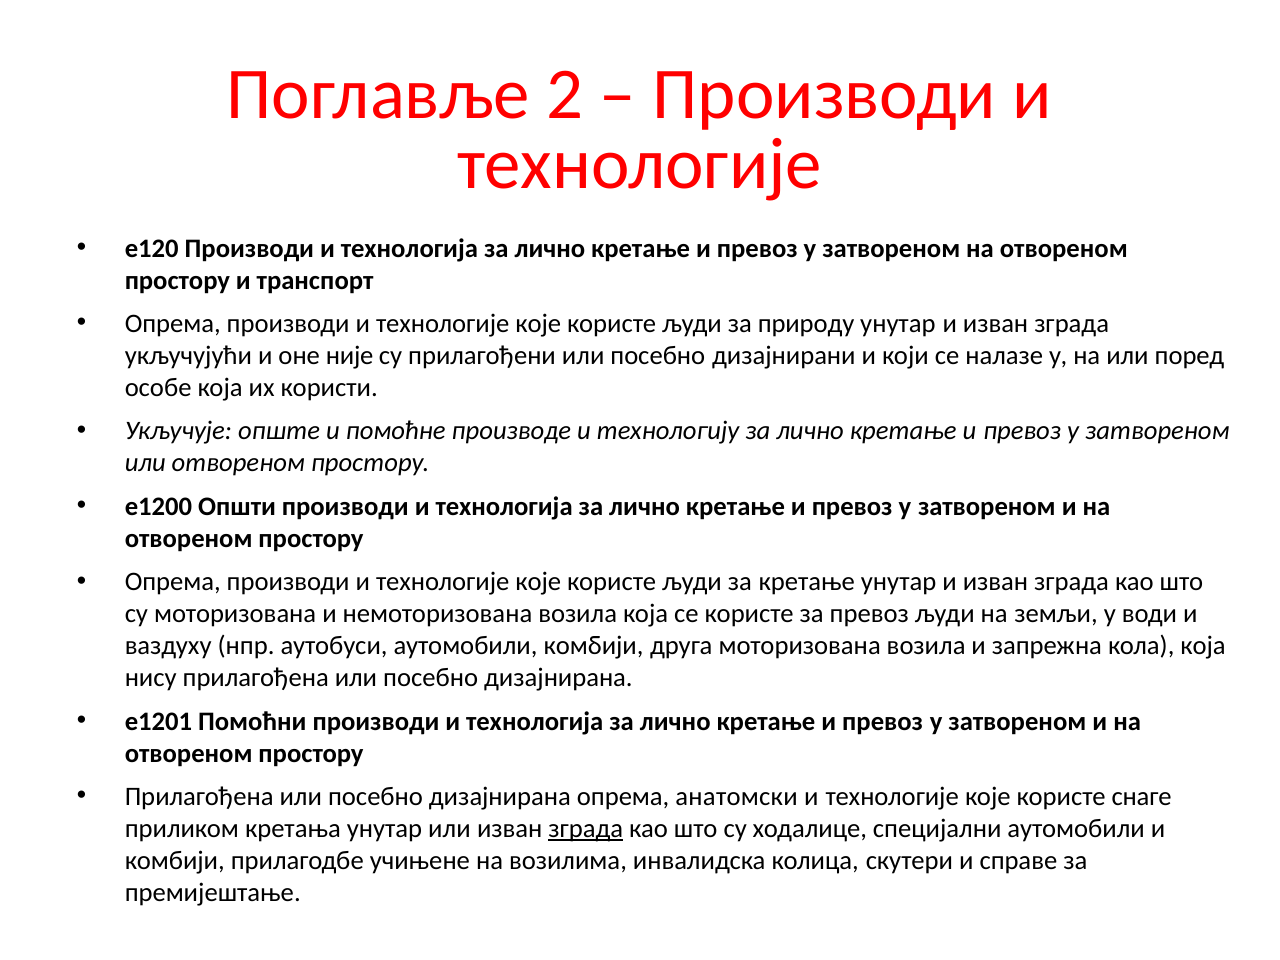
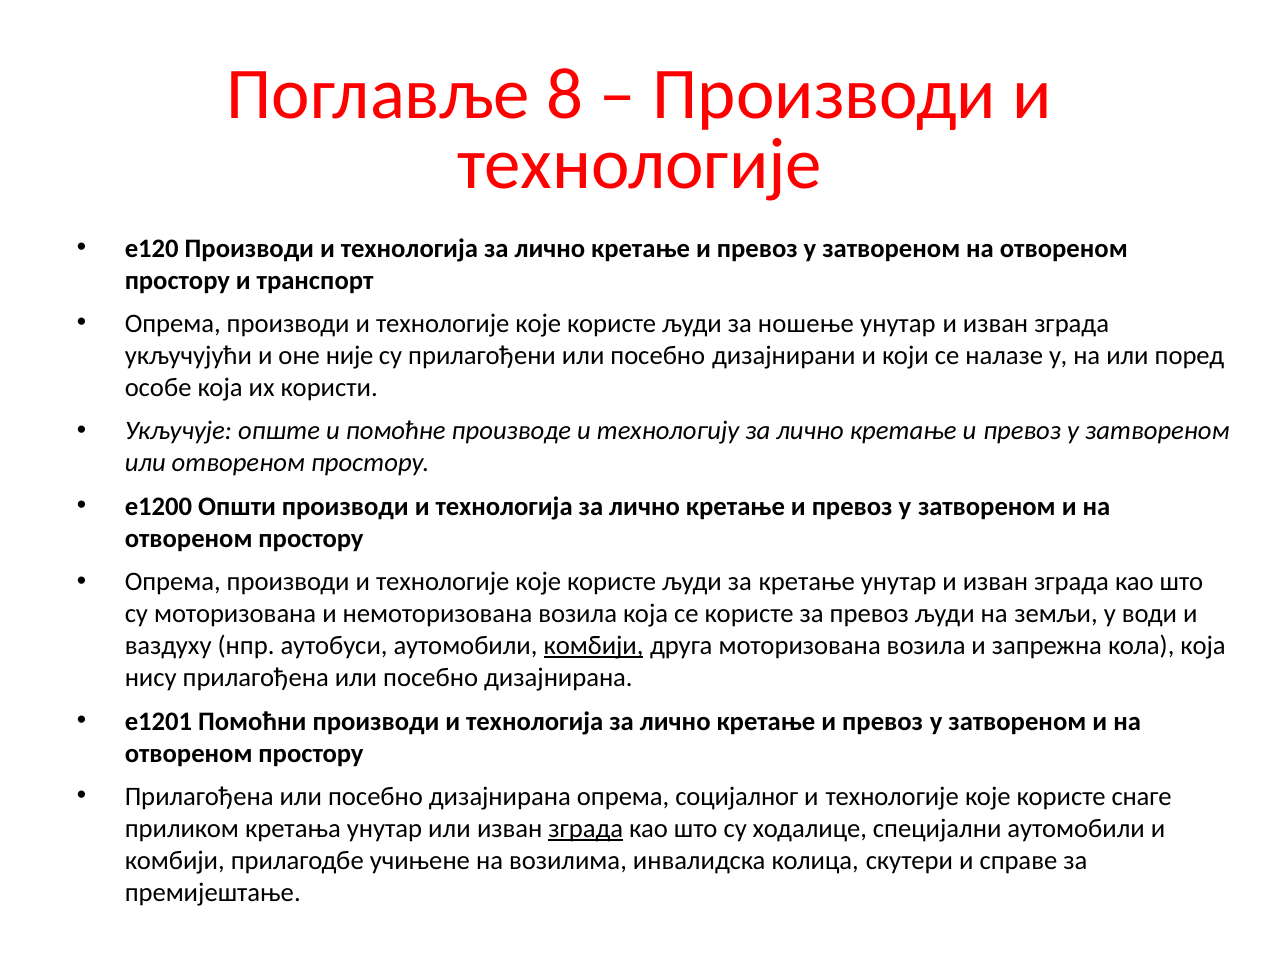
2: 2 -> 8 (565, 94)
природу: природу -> ношење (806, 324)
комбији underline: none -> present (593, 646)
анатомски: анатомски -> социјалног (737, 797)
